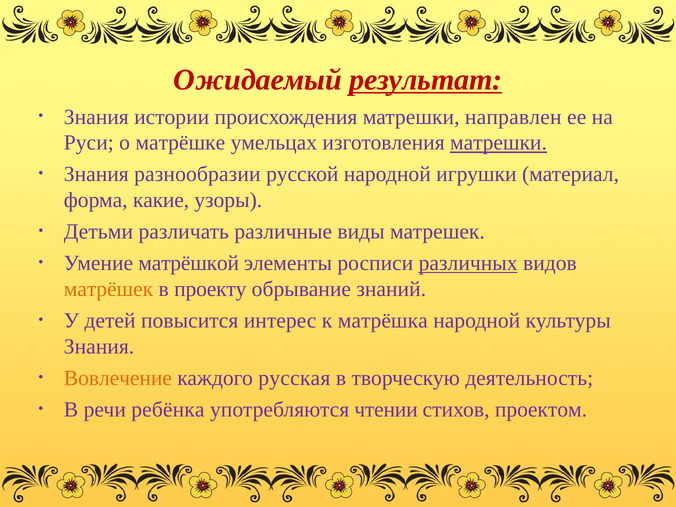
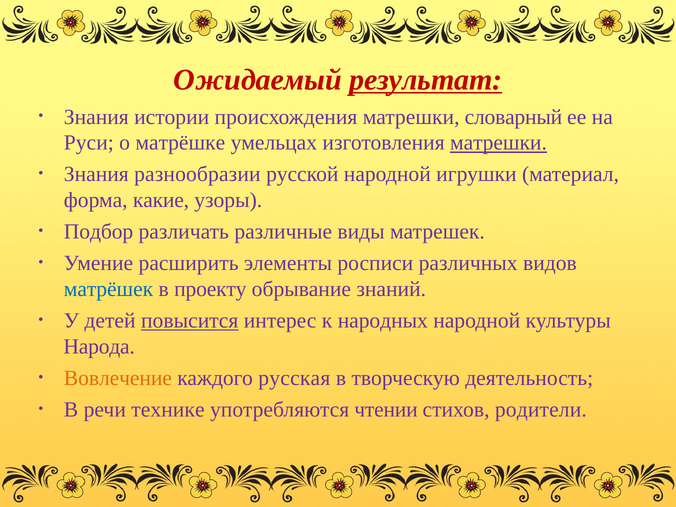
направлен: направлен -> словарный (513, 117)
Детьми: Детьми -> Подбор (99, 232)
матрёшкой: матрёшкой -> расширить (189, 263)
различных underline: present -> none (468, 263)
матрёшек colour: orange -> blue (109, 289)
повысится underline: none -> present (190, 321)
матрёшка: матрёшка -> народных (383, 321)
Знания: Знания -> Народа (99, 347)
ребёнка: ребёнка -> технике (168, 410)
проектом: проектом -> родители (541, 410)
